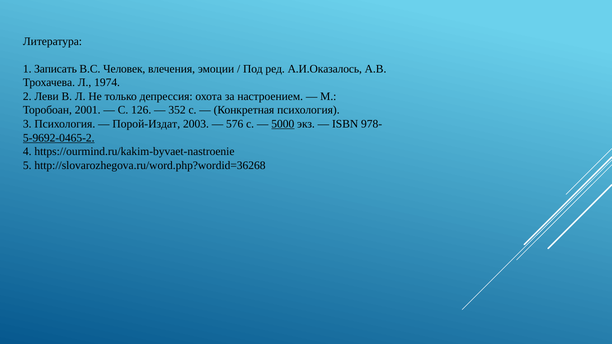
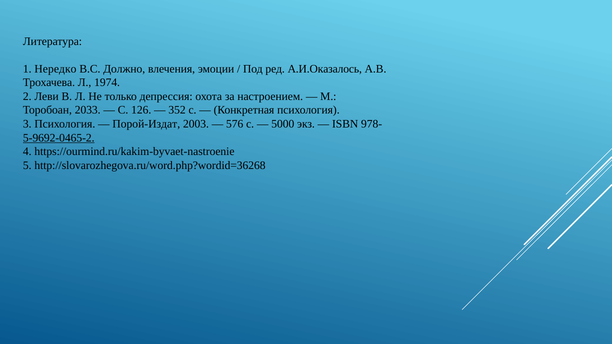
Записать: Записать -> Нередко (55, 69)
Человек: Человек -> Должно (124, 69)
2001: 2001 -> 2033 (88, 110)
5000 underline: present -> none (283, 124)
